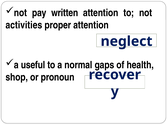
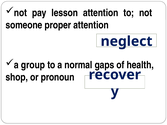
written: written -> lesson (65, 13)
activities: activities -> someone (24, 25)
useful: useful -> group (33, 65)
